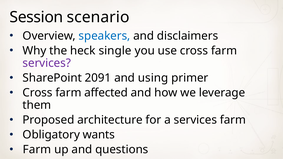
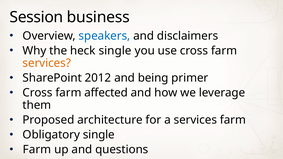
scenario: scenario -> business (98, 17)
services colour: purple -> orange (47, 63)
2091: 2091 -> 2012 (98, 78)
using: using -> being (153, 78)
Obligatory wants: wants -> single (99, 135)
